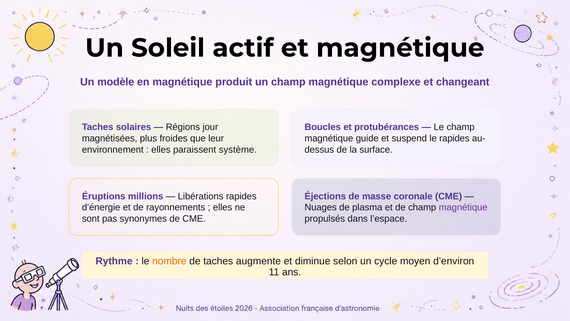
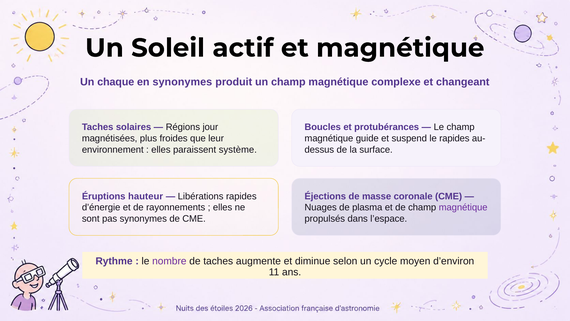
modèle: modèle -> chaque (116, 82)
en magnétique: magnétique -> synonymes (182, 82)
millions: millions -> hauteur (146, 196)
nombre colour: orange -> purple (169, 261)
